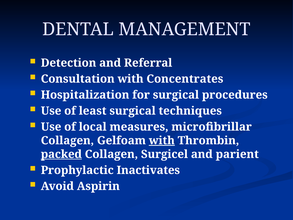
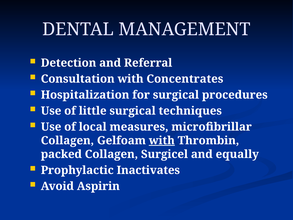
least: least -> little (93, 111)
packed underline: present -> none (61, 154)
parient: parient -> equally (237, 154)
